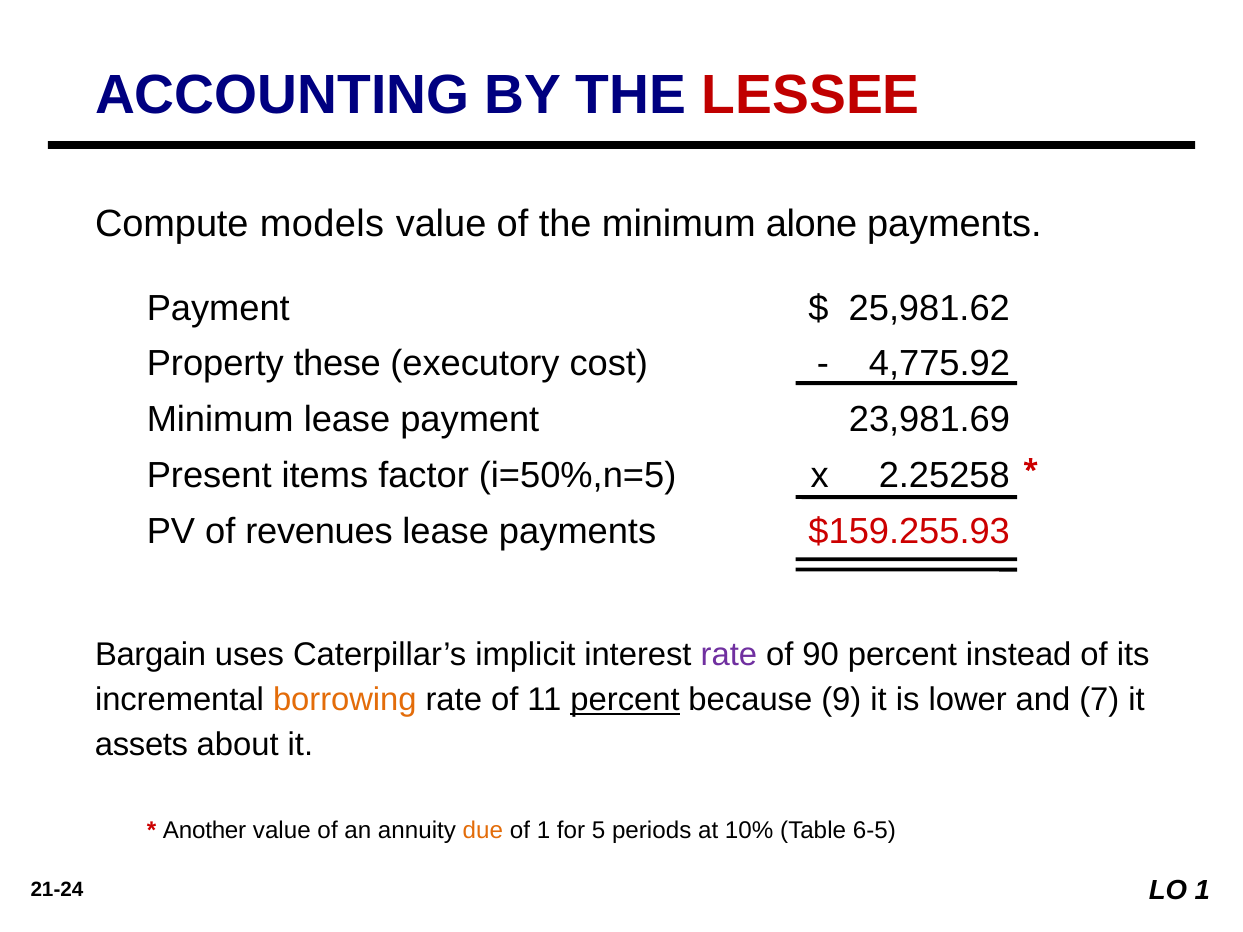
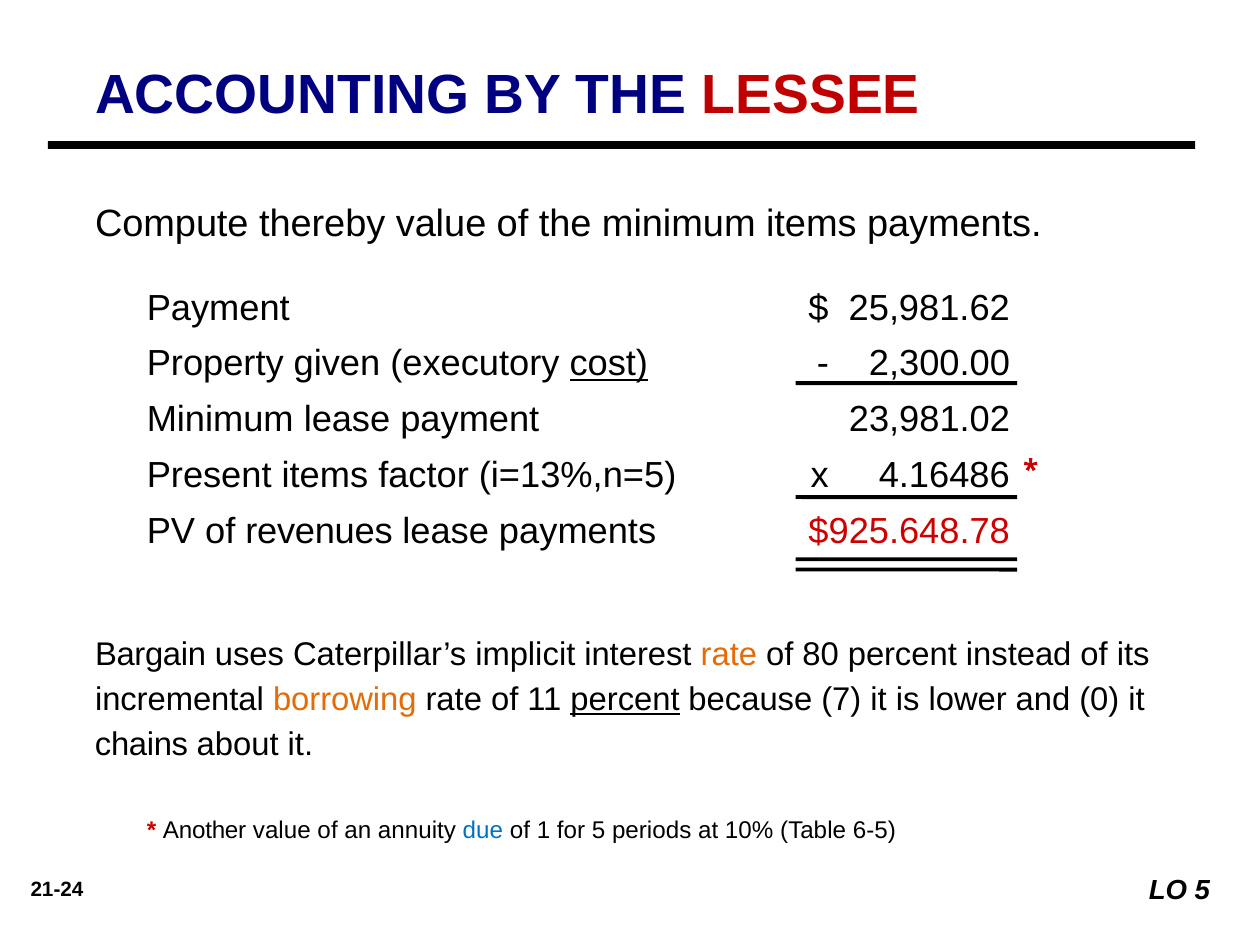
models: models -> thereby (322, 224)
minimum alone: alone -> items (811, 224)
these: these -> given (337, 364)
cost underline: none -> present (609, 364)
4,775.92: 4,775.92 -> 2,300.00 (939, 364)
23,981.69: 23,981.69 -> 23,981.02 (929, 420)
i=50%,n=5: i=50%,n=5 -> i=13%,n=5 (578, 476)
2.25258: 2.25258 -> 4.16486 (944, 476)
$159.255.93: $159.255.93 -> $925.648.78 (909, 531)
rate colour: purple -> orange (729, 655)
90: 90 -> 80 (821, 655)
9: 9 -> 7 (841, 700)
7: 7 -> 0 (1099, 700)
assets: assets -> chains (142, 745)
due colour: orange -> blue (483, 830)
LO 1: 1 -> 5 (1202, 890)
